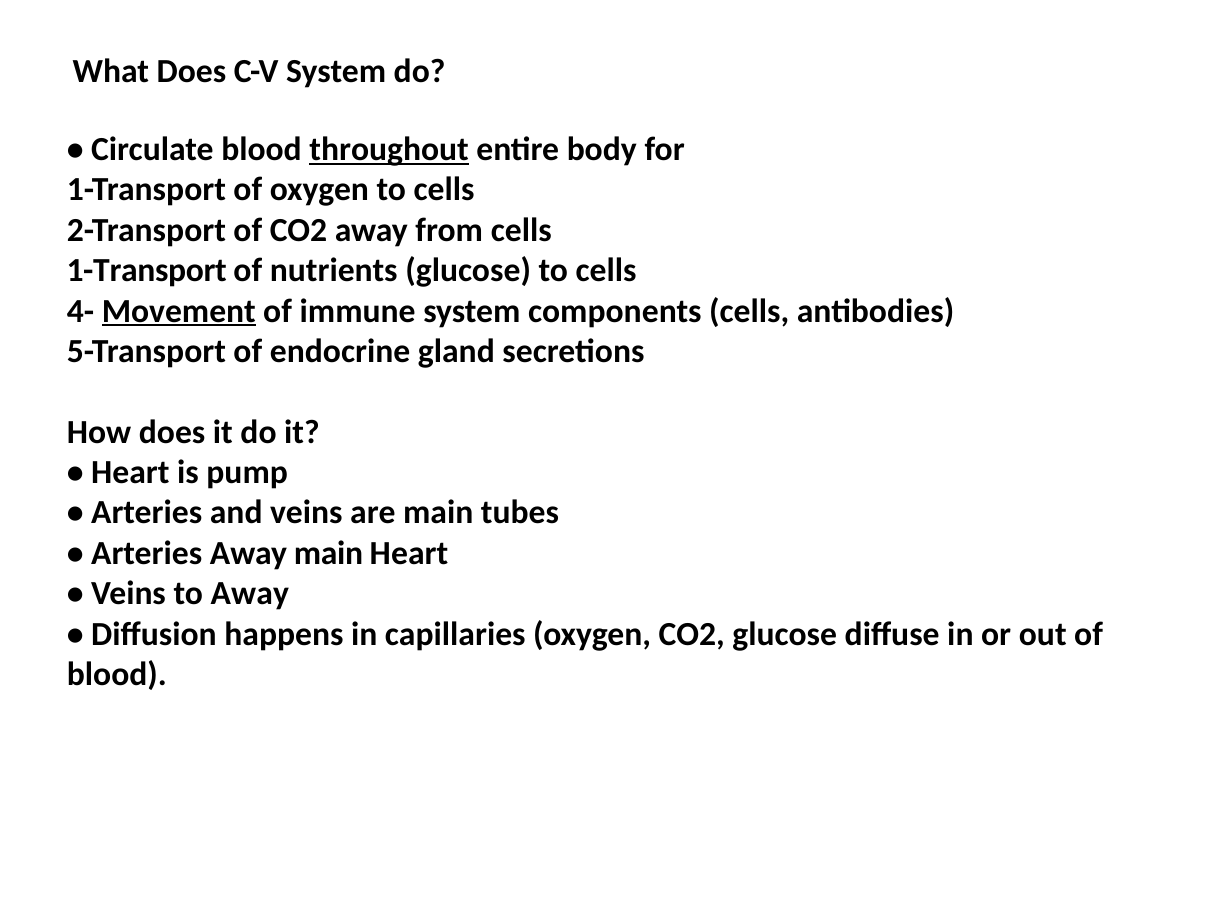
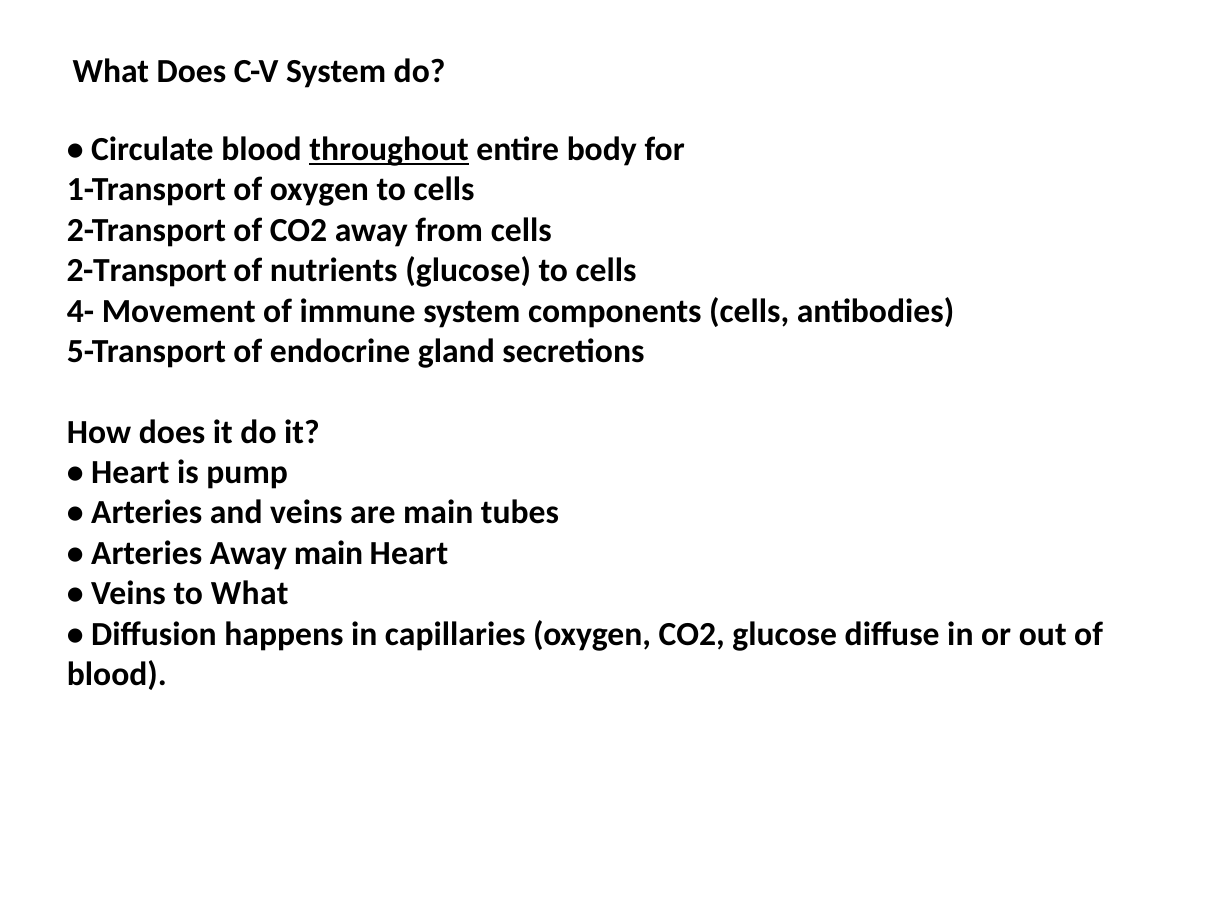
1-Transport: 1-Transport -> 2-Transport (147, 270)
Movement underline: present -> none (179, 311)
to Away: Away -> What (250, 593)
